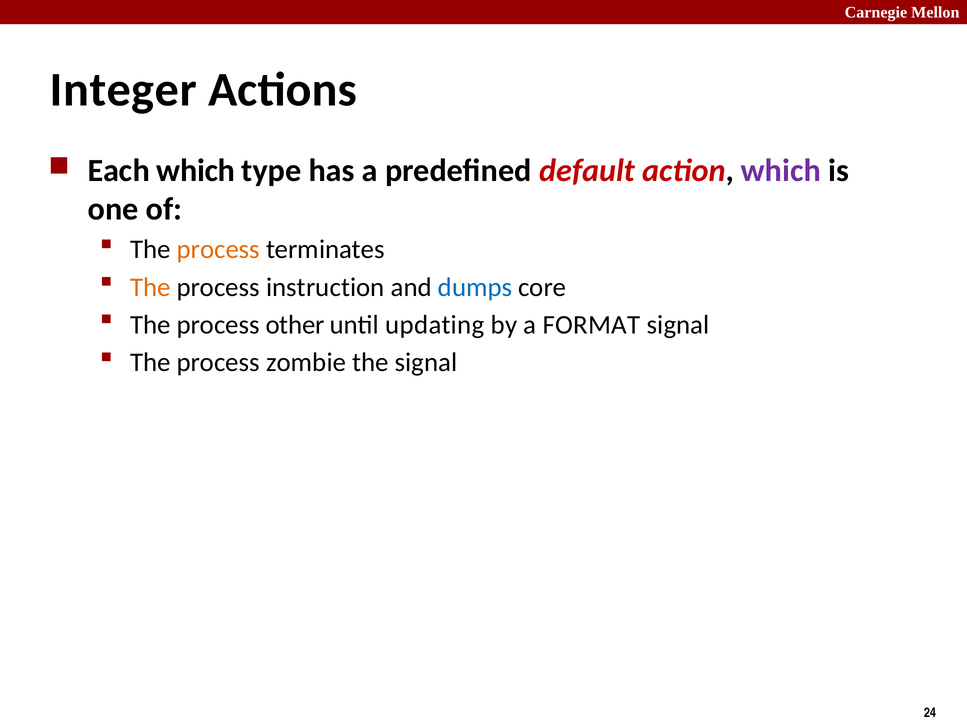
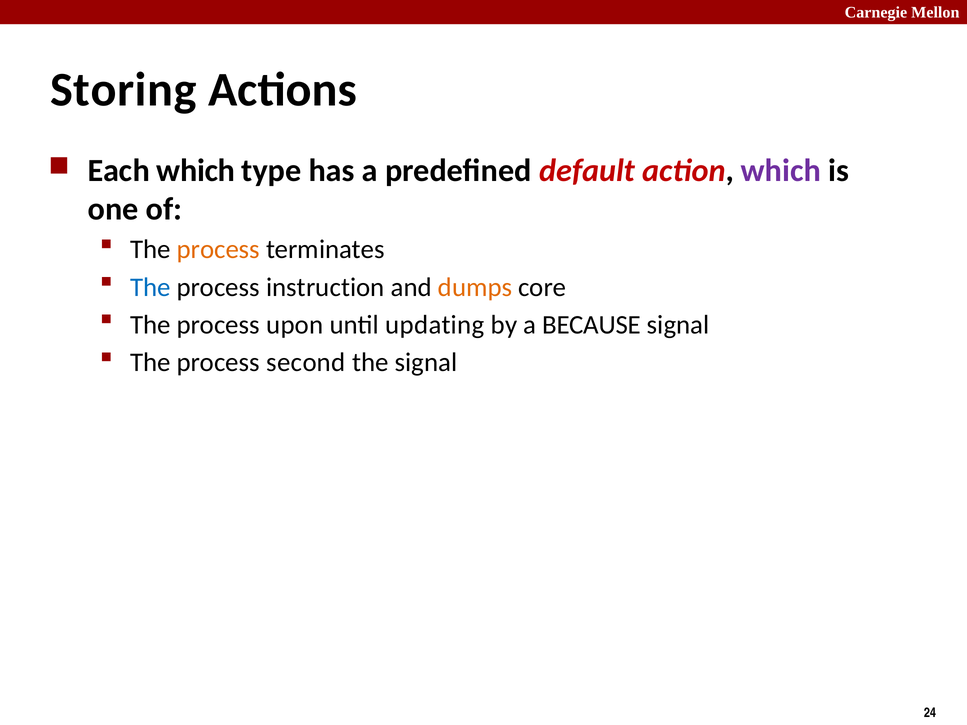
Integer: Integer -> Storing (123, 90)
The colour: orange -> blue (150, 287)
dumps colour: blue -> orange (475, 287)
other: other -> upon (295, 325)
FORMAT: FORMAT -> BECAUSE (592, 325)
zombie: zombie -> second (306, 362)
